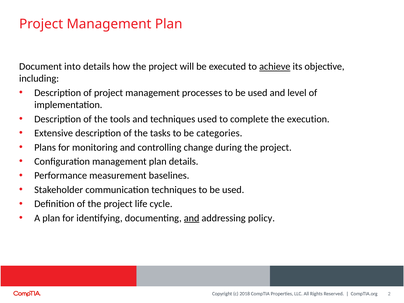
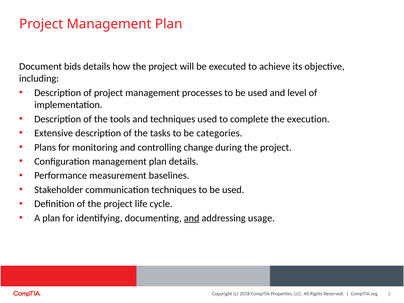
into: into -> bids (73, 67)
achieve underline: present -> none (275, 67)
policy: policy -> usage (261, 218)
